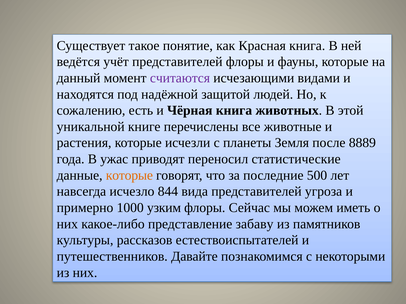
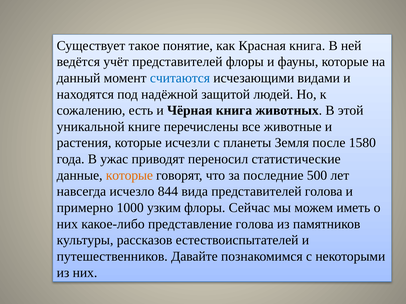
считаются colour: purple -> blue (180, 78)
8889: 8889 -> 1580 (362, 143)
представителей угроза: угроза -> голова (324, 192)
представление забаву: забаву -> голова (255, 224)
